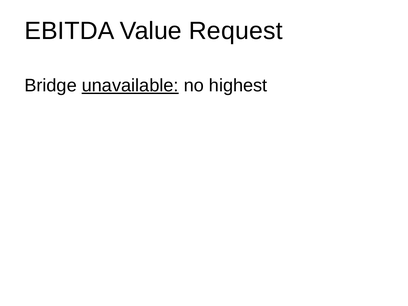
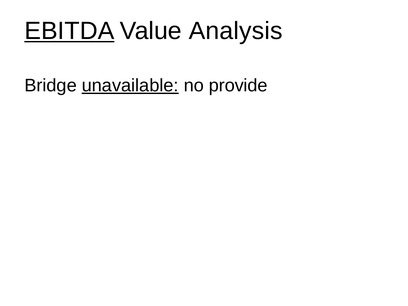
EBITDA underline: none -> present (69, 31)
Request: Request -> Analysis (236, 31)
highest: highest -> provide (238, 86)
